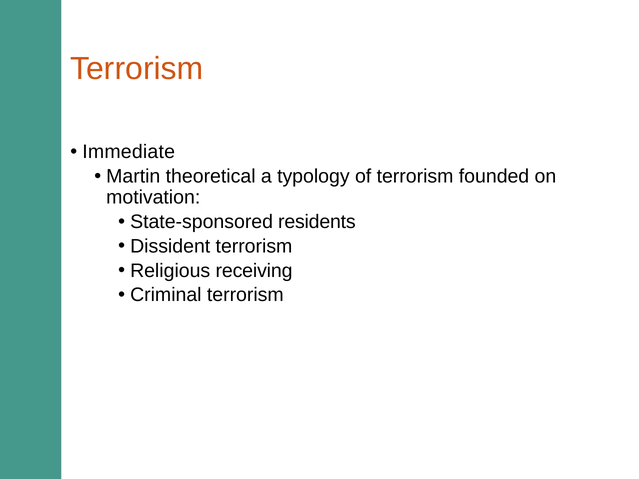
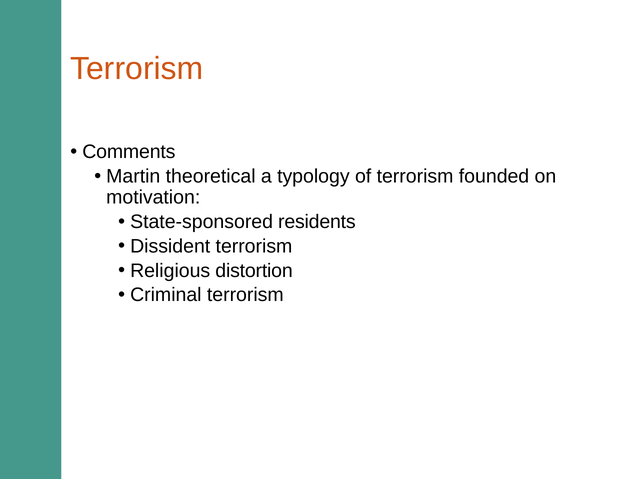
Immediate: Immediate -> Comments (129, 152)
receiving: receiving -> distortion (254, 271)
